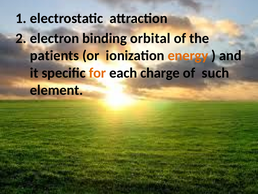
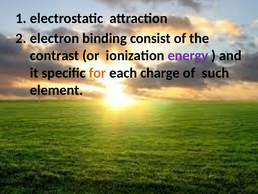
orbital: orbital -> consist (150, 38)
patients: patients -> contrast (55, 56)
energy colour: orange -> purple (188, 56)
